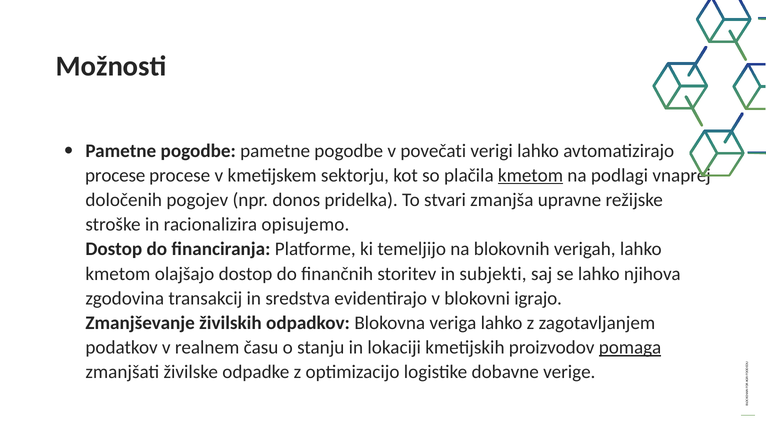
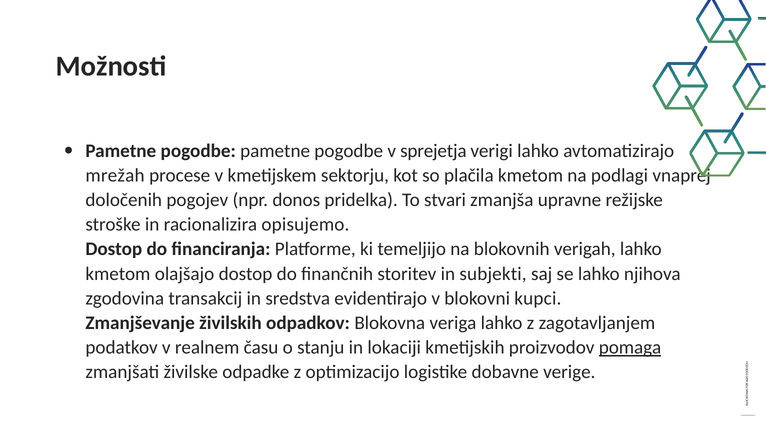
povečati: povečati -> sprejetja (433, 151)
procese: procese -> mrežah (115, 175)
kmetom underline: present -> none (531, 175)
igrajo: igrajo -> kupci (538, 298)
